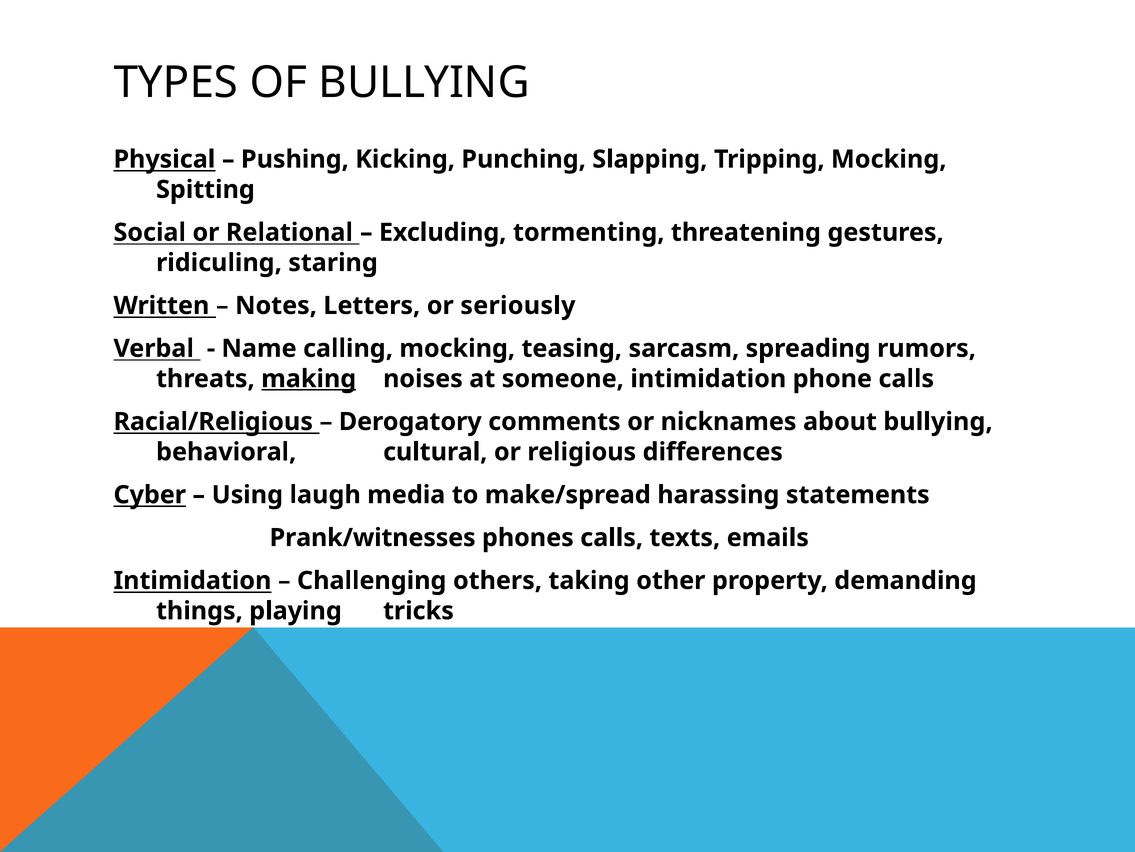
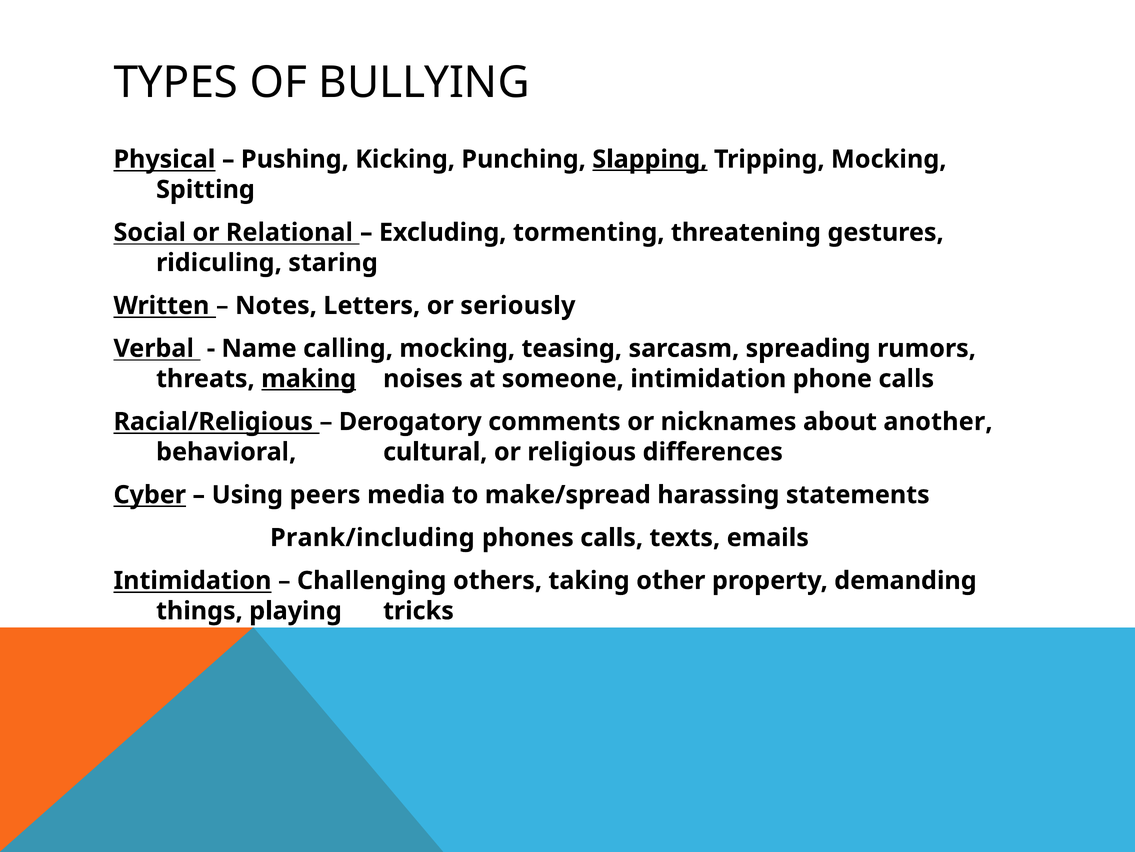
Slapping underline: none -> present (650, 159)
about bullying: bullying -> another (938, 421)
laugh: laugh -> peers (325, 494)
Prank/witnesses: Prank/witnesses -> Prank/including (372, 537)
